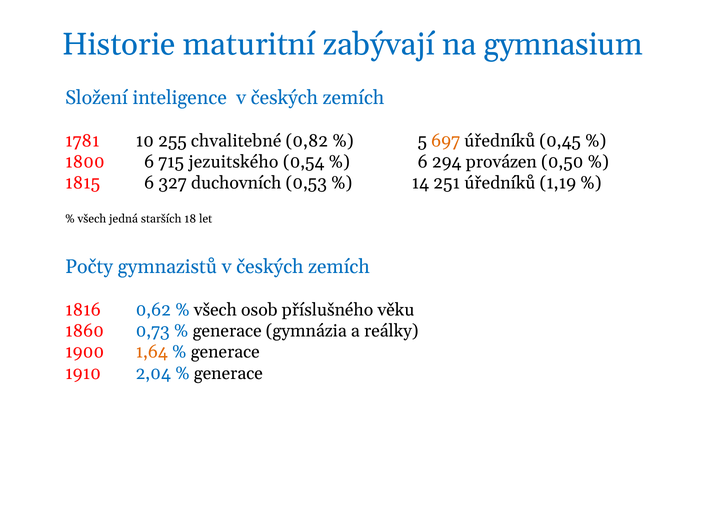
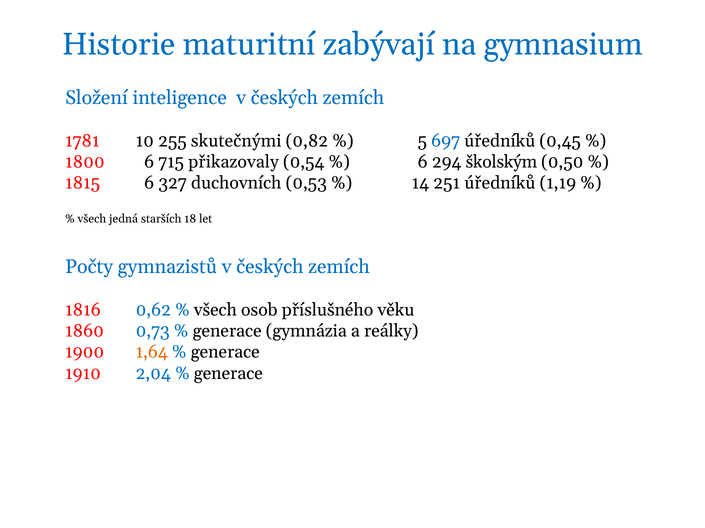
chvalitebné: chvalitebné -> skutečnými (236, 141)
697 colour: orange -> blue (446, 141)
jezuitského: jezuitského -> přikazovaly (234, 162)
provázen: provázen -> školským (501, 162)
